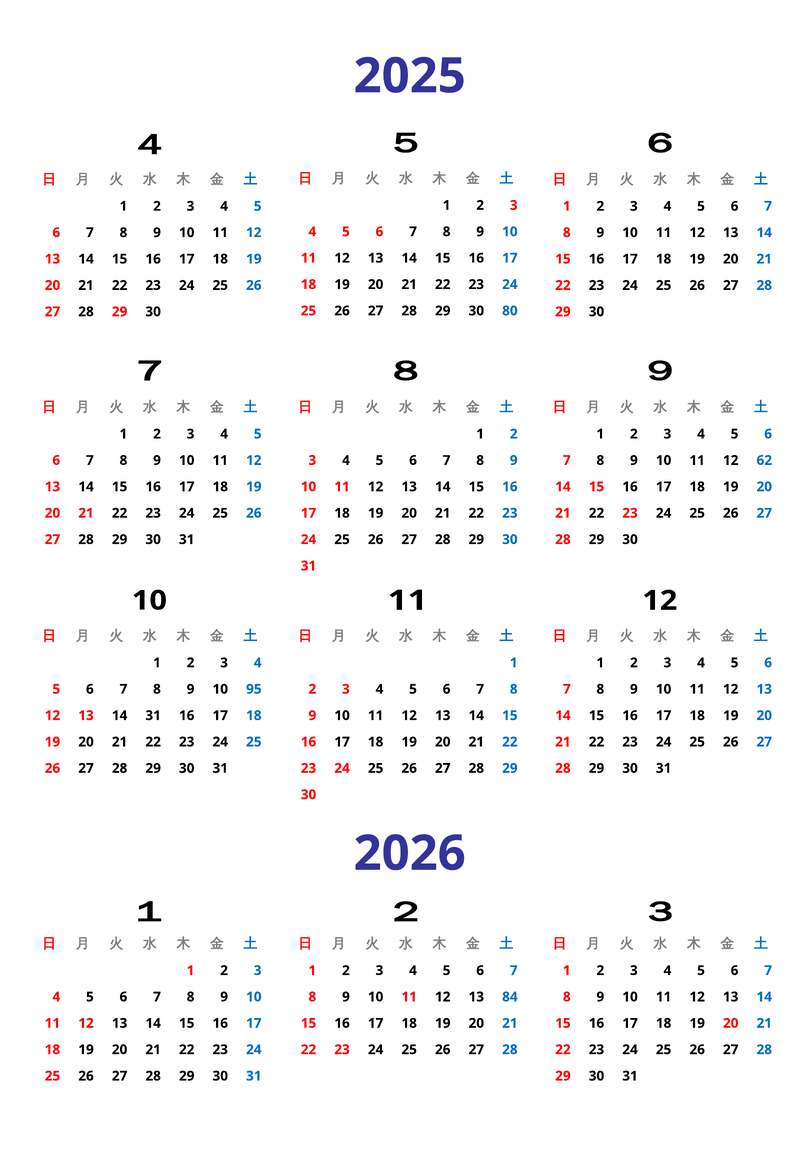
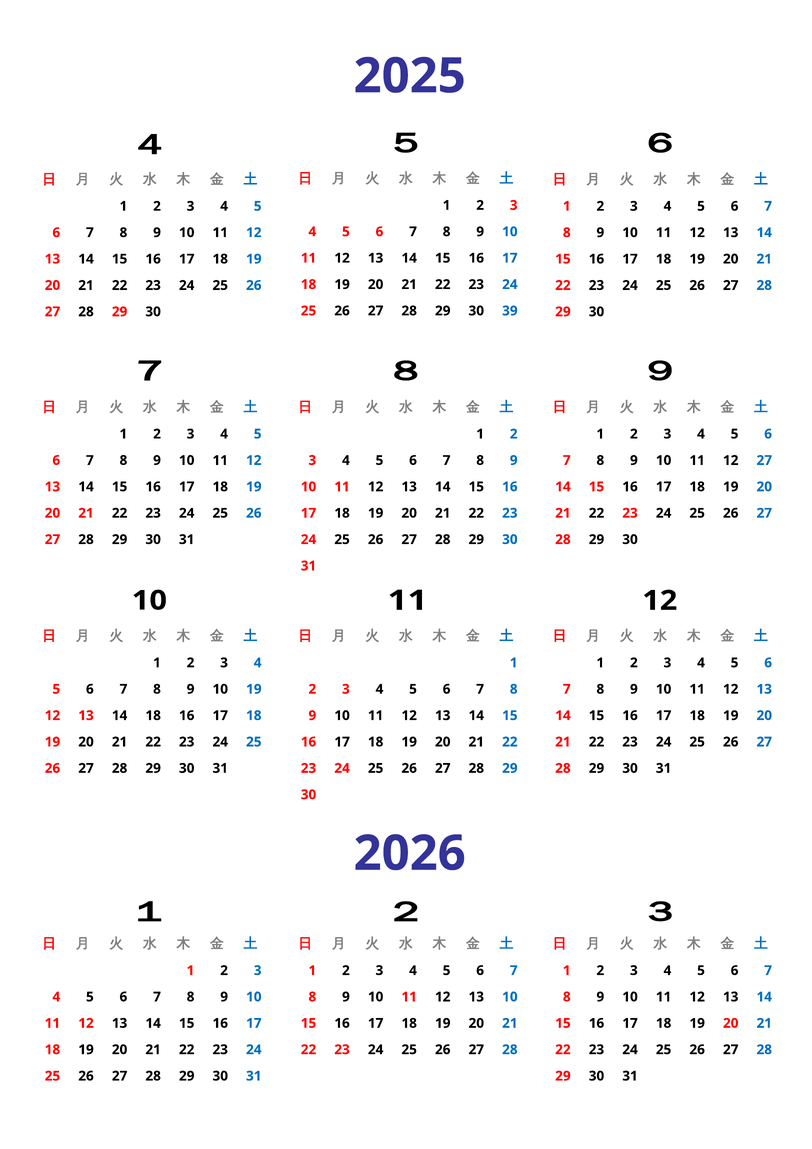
80: 80 -> 39 (510, 311)
12 62: 62 -> 27 (764, 460)
10 95: 95 -> 19 (254, 689)
14 31: 31 -> 18 (153, 715)
13 84: 84 -> 10 (510, 996)
